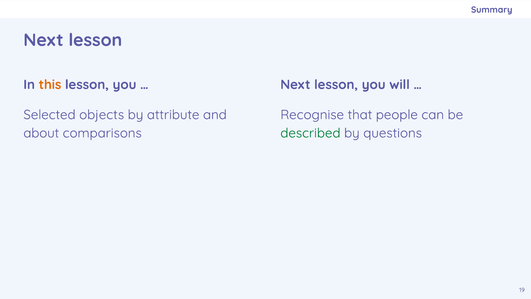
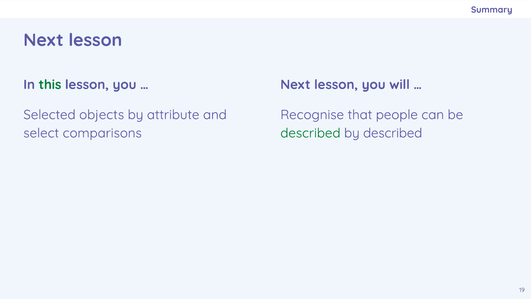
this colour: orange -> green (50, 85)
about: about -> select (41, 133)
by questions: questions -> described (393, 133)
